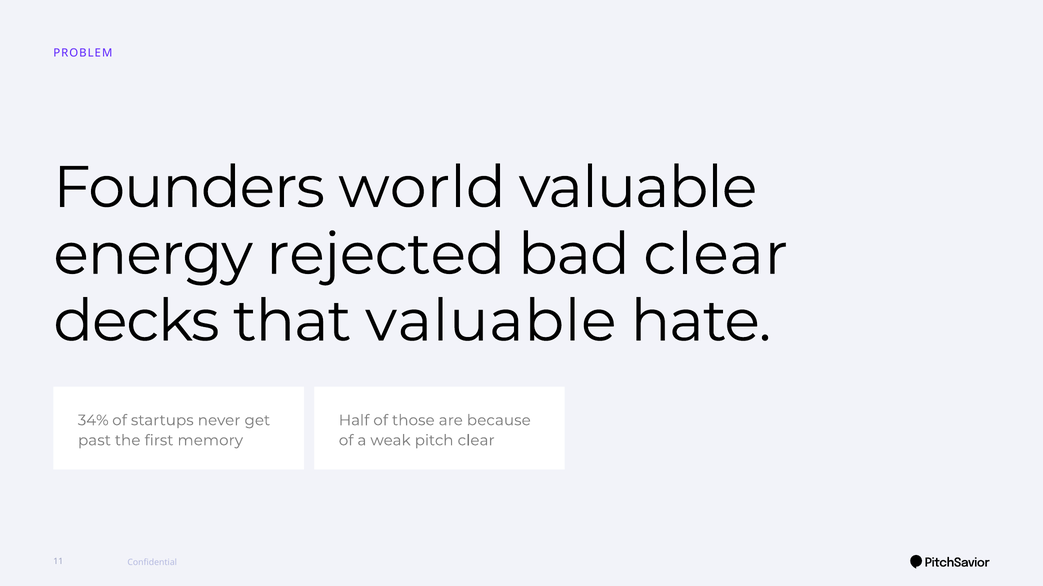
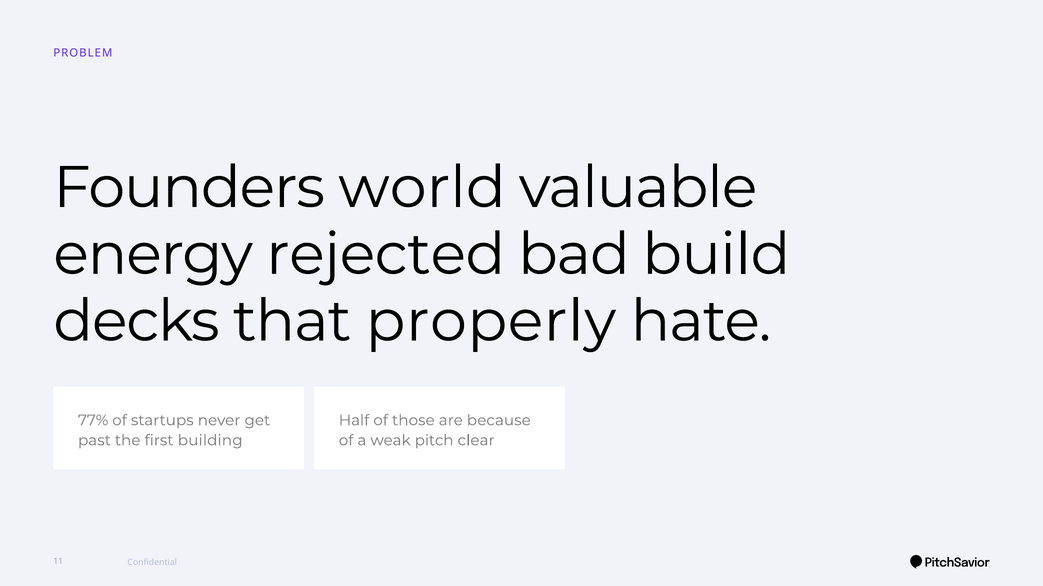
bad clear: clear -> build (716, 255)
that valuable: valuable -> properly (491, 322)
34%: 34% -> 77% (93, 421)
memory: memory -> building (210, 441)
